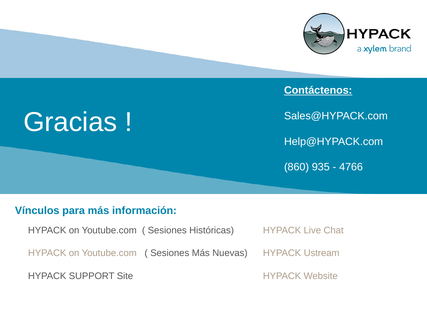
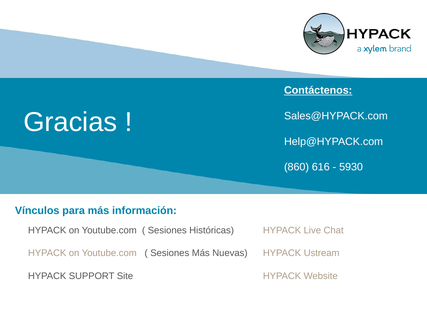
935: 935 -> 616 (321, 167)
4766: 4766 -> 5930 (351, 167)
